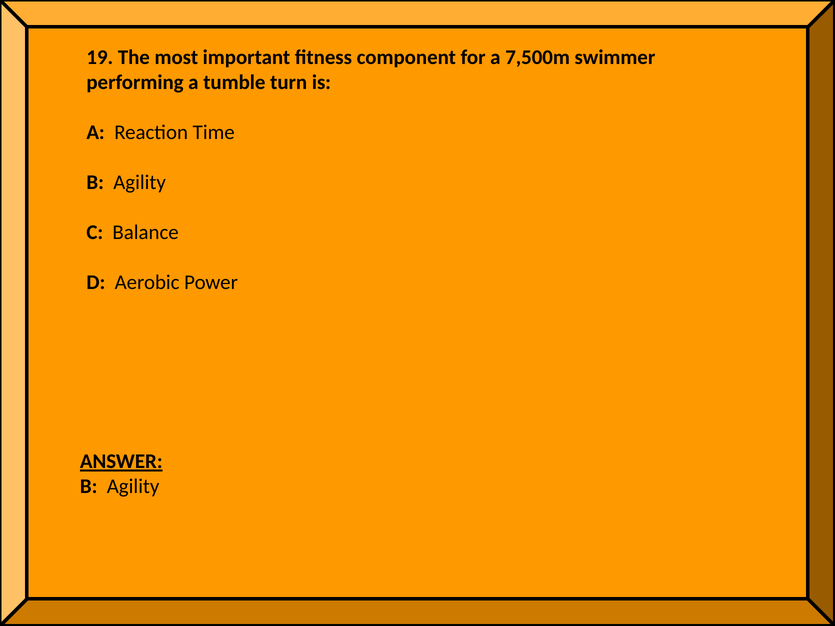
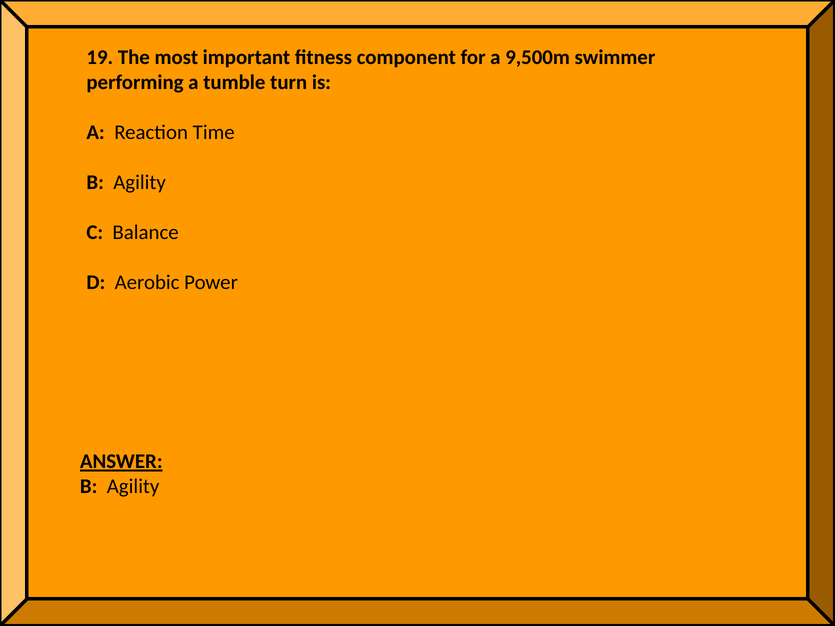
7,500m: 7,500m -> 9,500m (538, 57)
